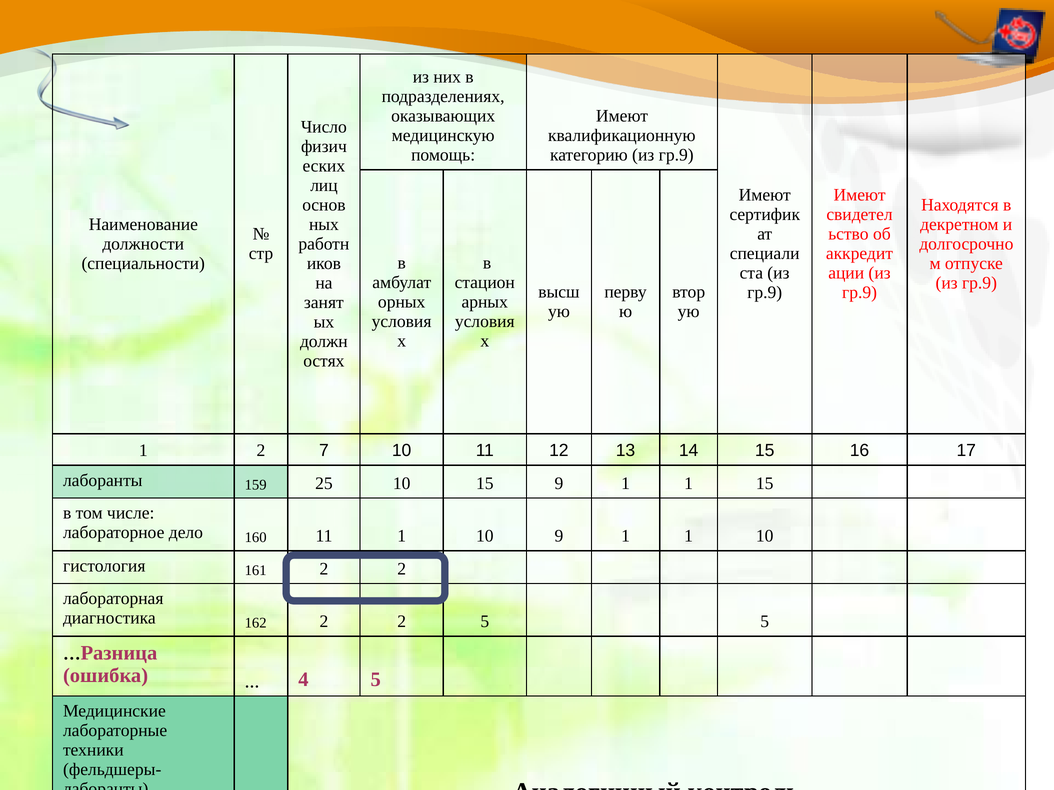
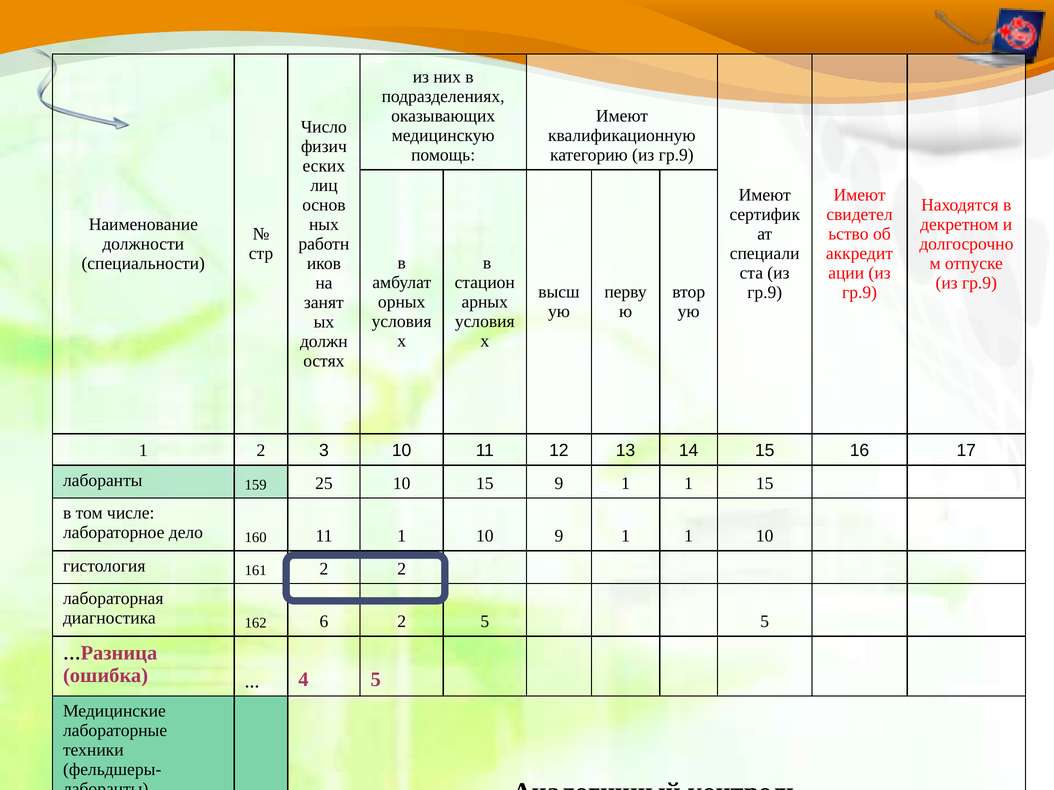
7: 7 -> 3 (324, 451)
162 2: 2 -> 6 (324, 622)
